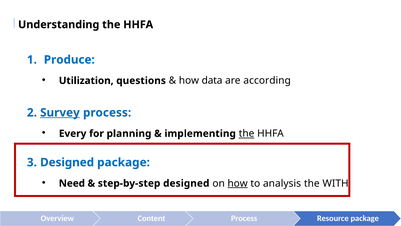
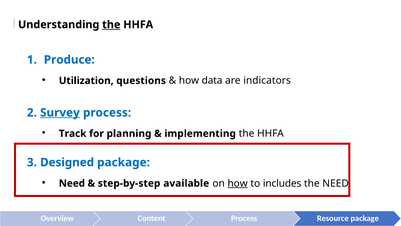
the underline: none -> present (111, 25)
according: according -> indicators (267, 81)
Every: Every -> Track (73, 133)
the underline: present -> none (247, 133)
step-by-step designed: designed -> available (186, 183)
analysis: analysis -> includes (282, 183)
the WITH: WITH -> NEED (336, 183)
